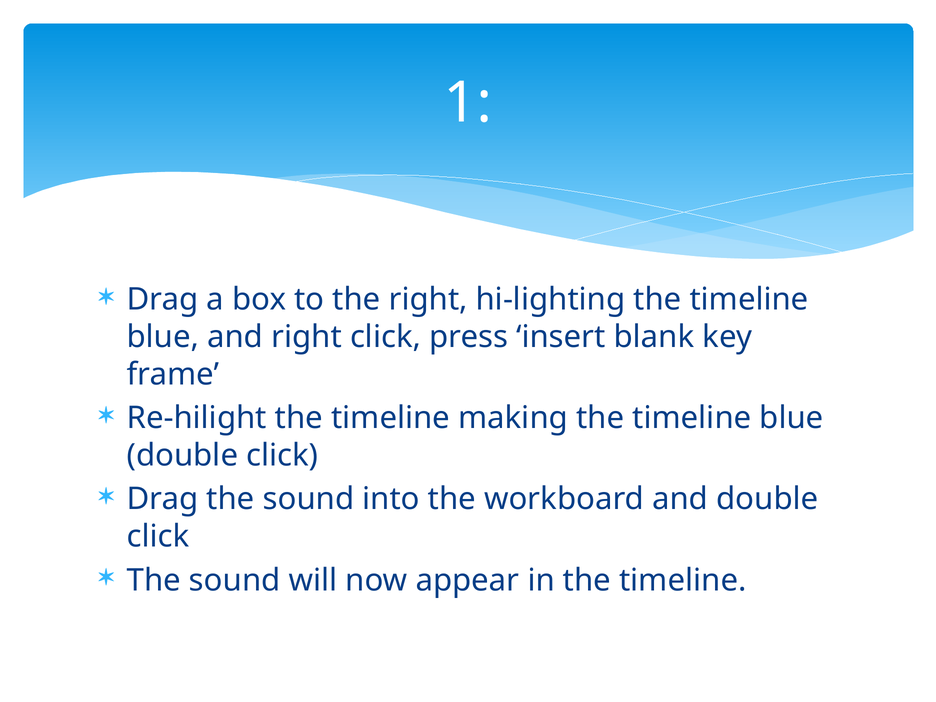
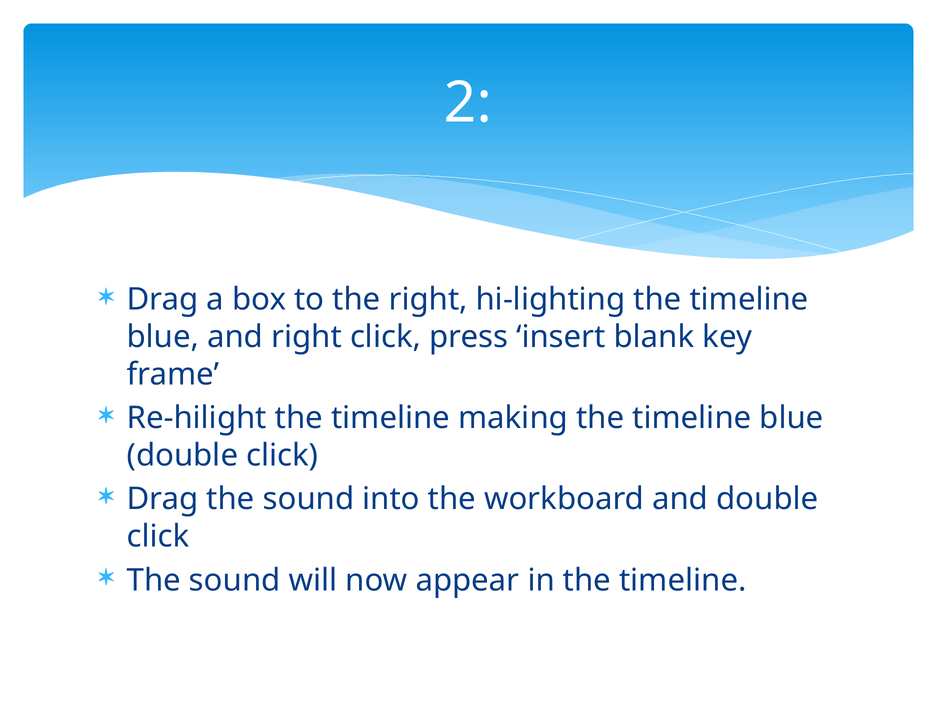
1: 1 -> 2 (468, 103)
